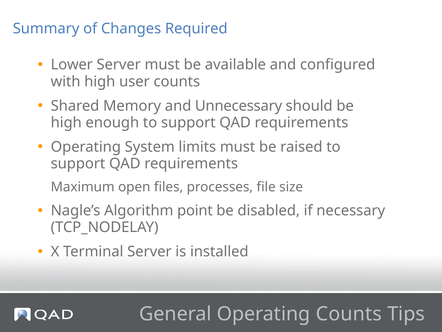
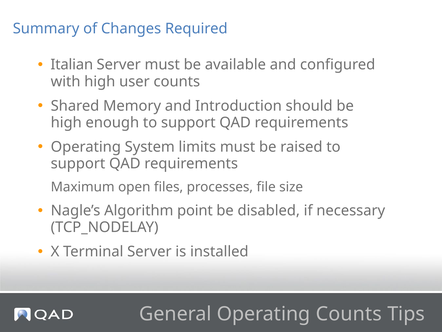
Lower: Lower -> Italian (72, 65)
Unnecessary: Unnecessary -> Introduction (238, 106)
